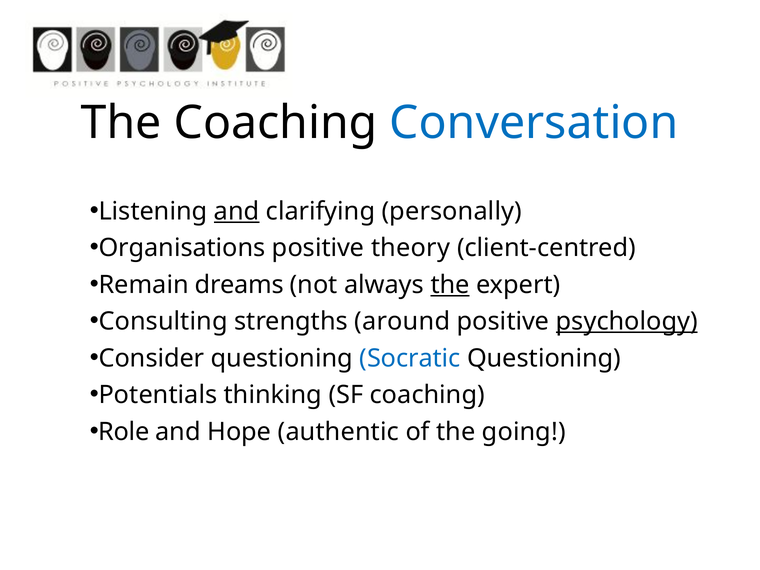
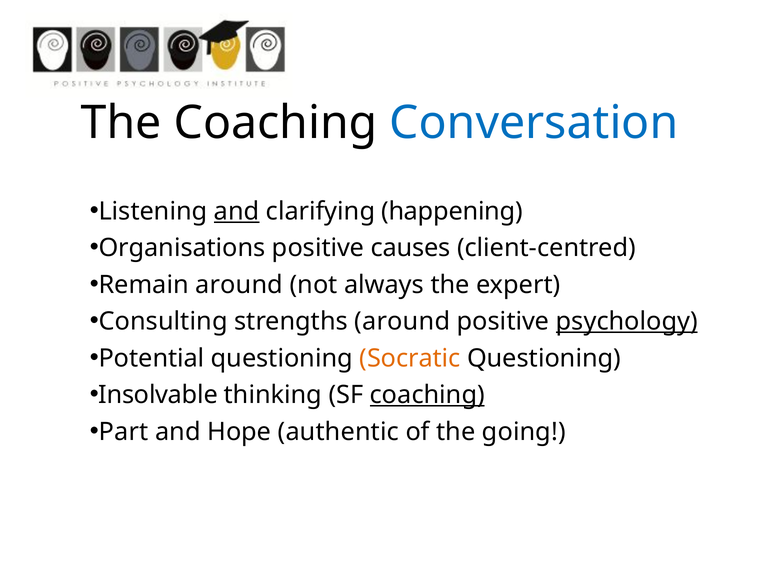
personally: personally -> happening (452, 211)
theory: theory -> causes (411, 248)
Remain dreams: dreams -> around (239, 285)
the underline: present -> none (450, 285)
Consider: Consider -> Potential (152, 358)
Socratic colour: blue -> orange (410, 358)
Potentials: Potentials -> Insolvable (158, 395)
coaching underline: none -> present (427, 395)
Role: Role -> Part (124, 432)
